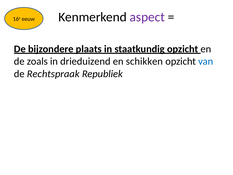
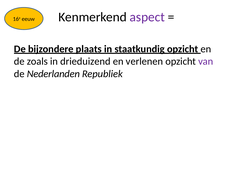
schikken: schikken -> verlenen (144, 61)
van colour: blue -> purple (206, 61)
Rechtspraak: Rechtspraak -> Nederlanden (53, 74)
